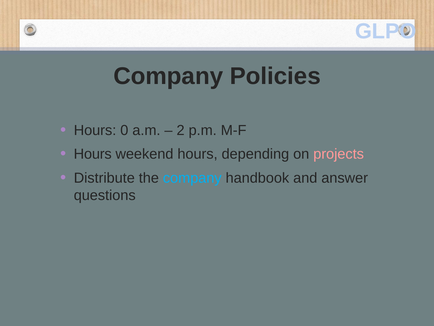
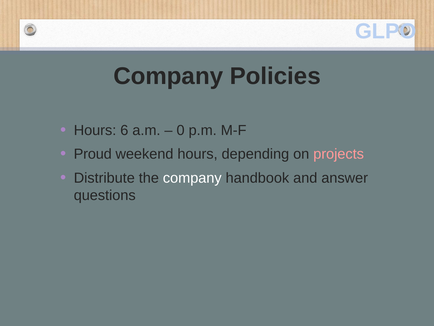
0: 0 -> 6 (124, 130)
2: 2 -> 0 (181, 130)
Hours: Hours -> Proud (93, 154)
company colour: light blue -> white (192, 178)
